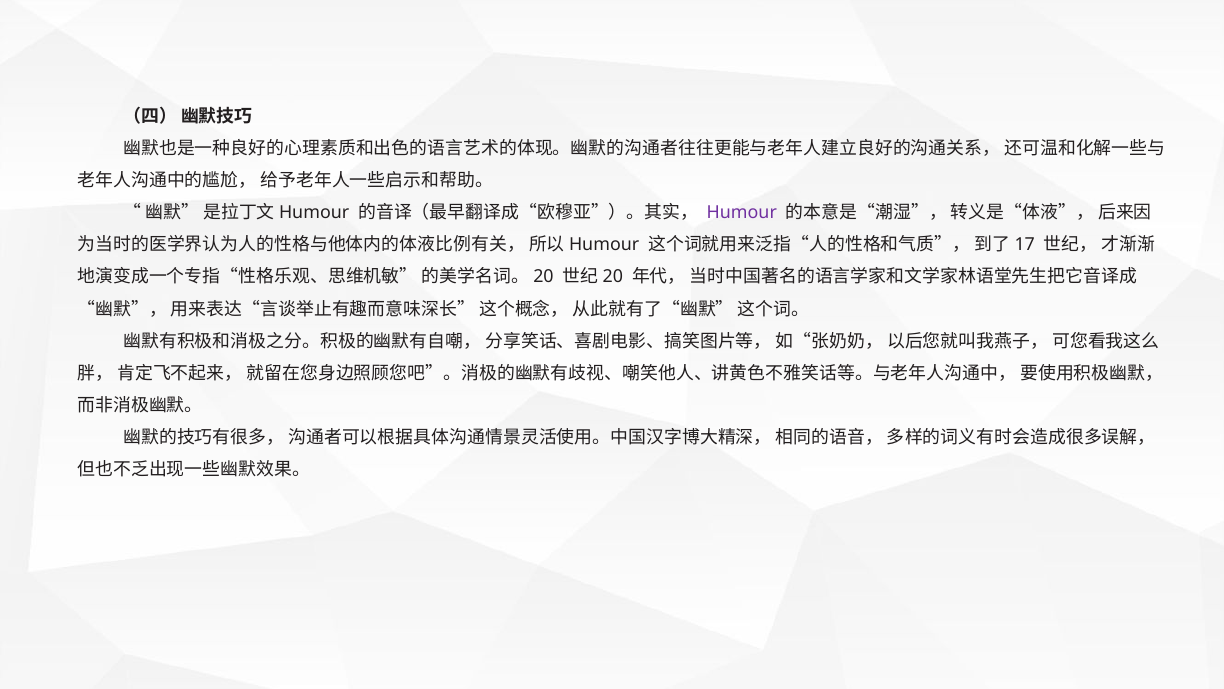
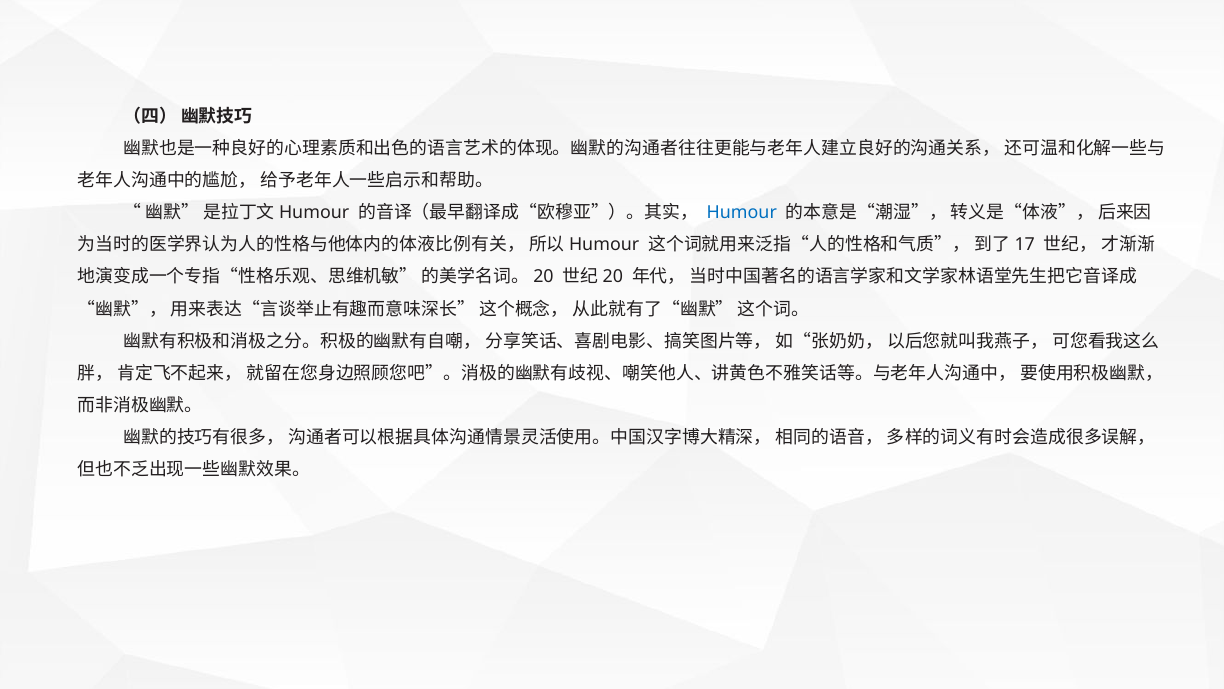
Humour colour: purple -> blue (742, 213)
